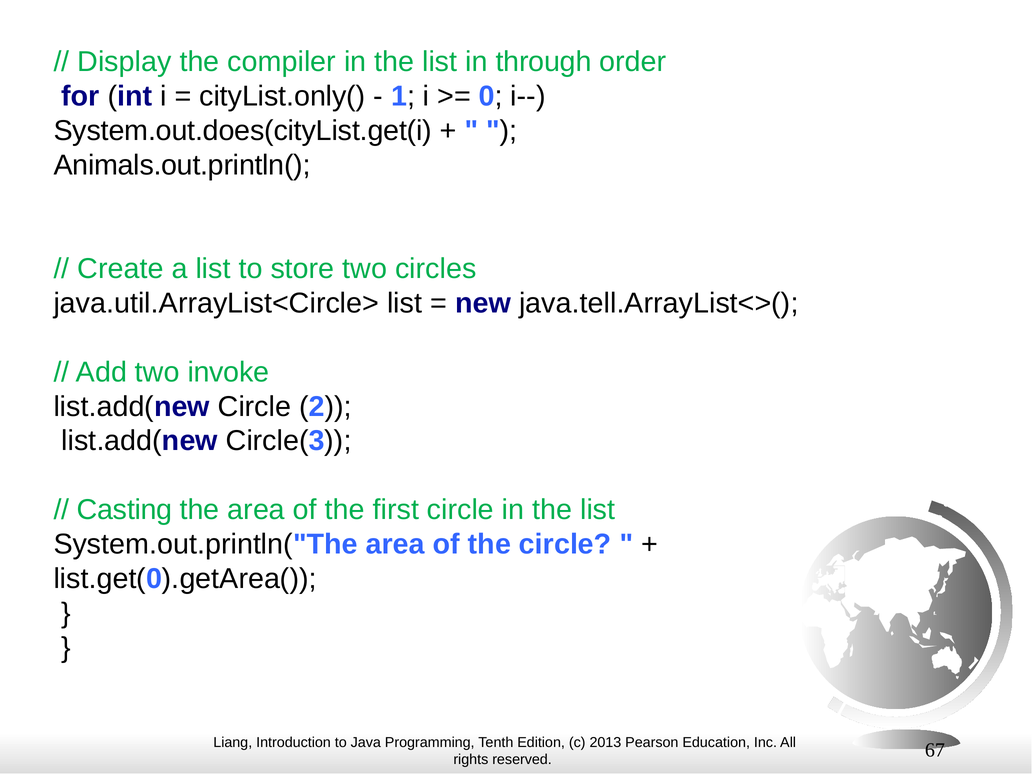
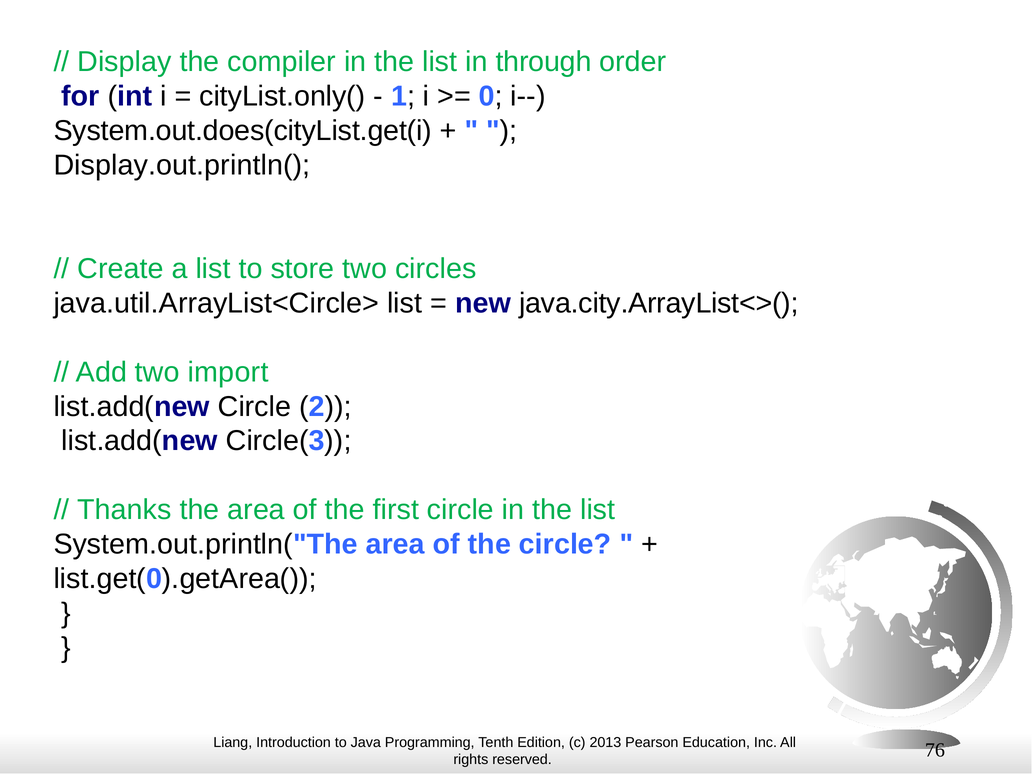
Animals.out.println(: Animals.out.println( -> Display.out.println( (182, 165)
java.tell.ArrayList<>(: java.tell.ArrayList<>( -> java.city.ArrayList<>( (659, 303)
invoke: invoke -> import (228, 372)
Casting: Casting -> Thanks (125, 510)
67: 67 -> 76 (935, 750)
